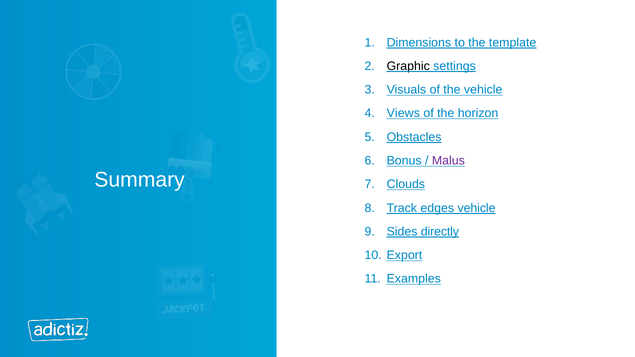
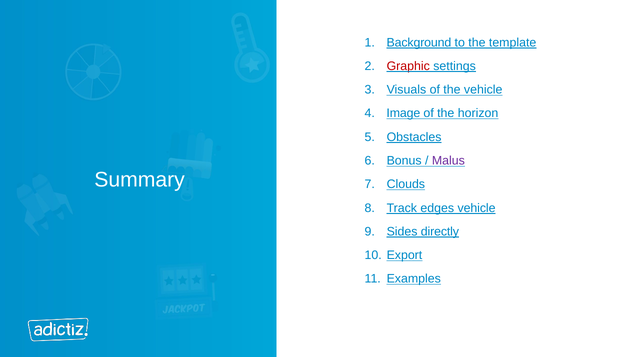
Dimensions: Dimensions -> Background (419, 42)
Graphic colour: black -> red (408, 66)
Views: Views -> Image (403, 113)
